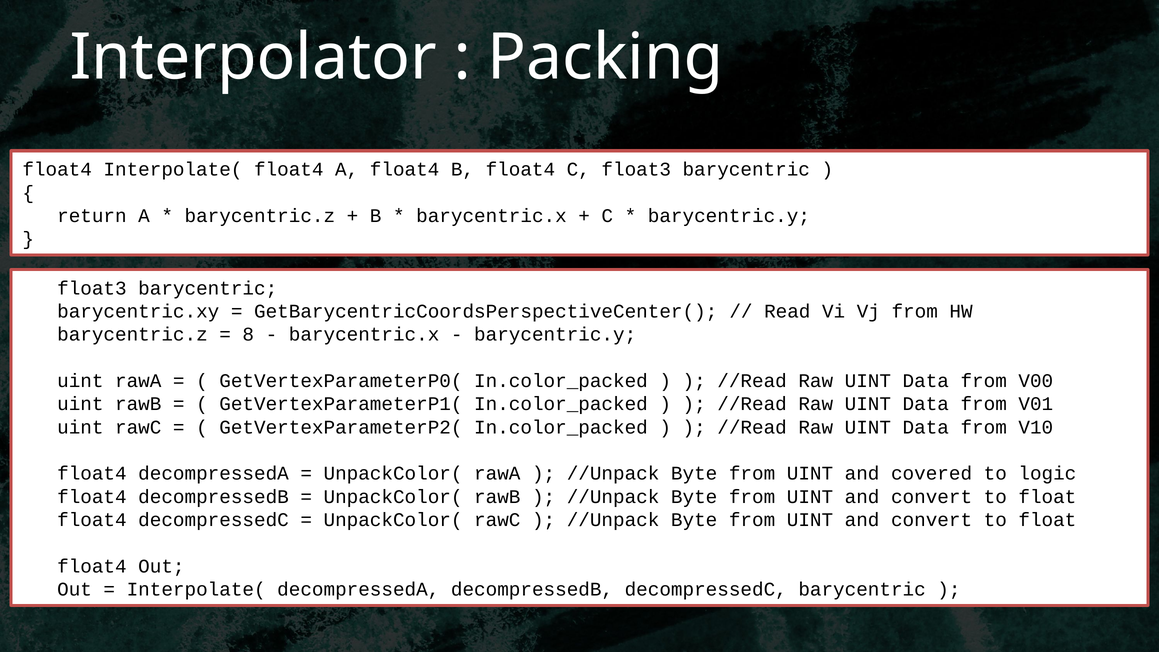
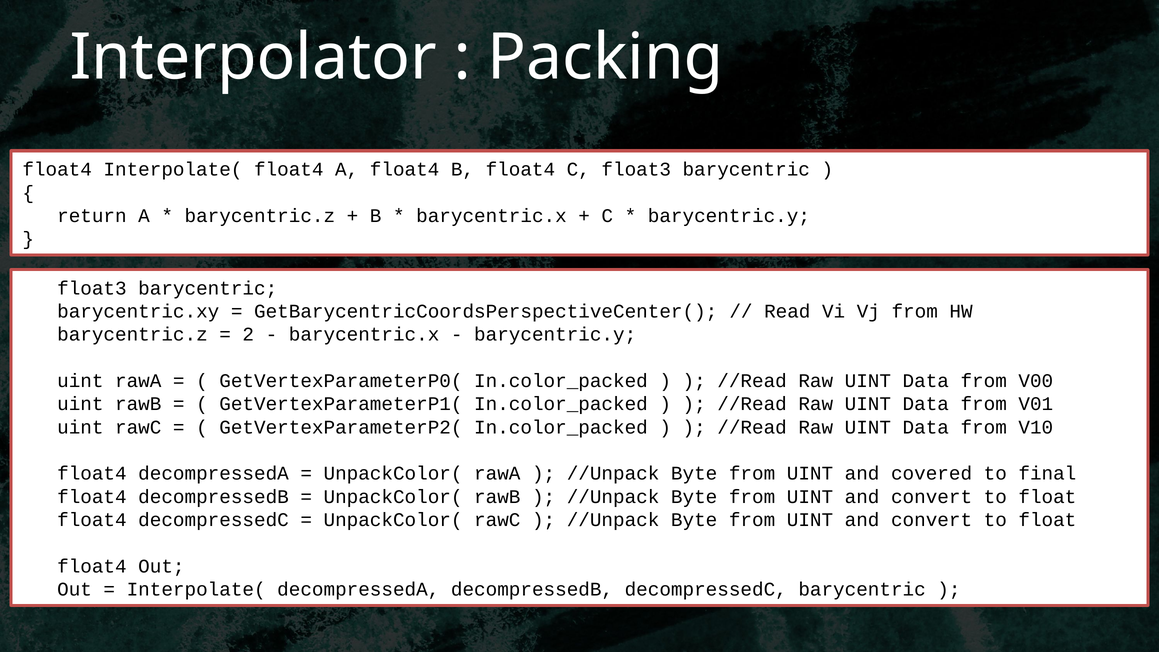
8: 8 -> 2 (248, 334)
logic: logic -> final (1047, 474)
